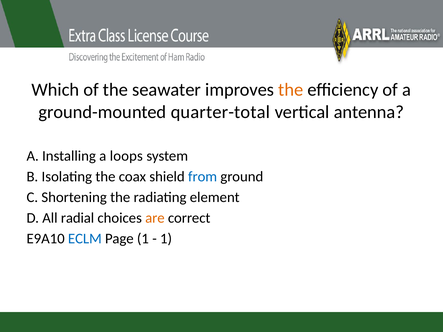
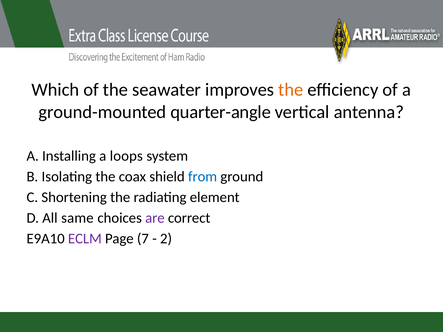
quarter-total: quarter-total -> quarter-angle (221, 112)
radial: radial -> same (77, 218)
are colour: orange -> purple (155, 218)
ECLM colour: blue -> purple (85, 239)
Page 1: 1 -> 7 (143, 239)
1: 1 -> 2 (166, 239)
